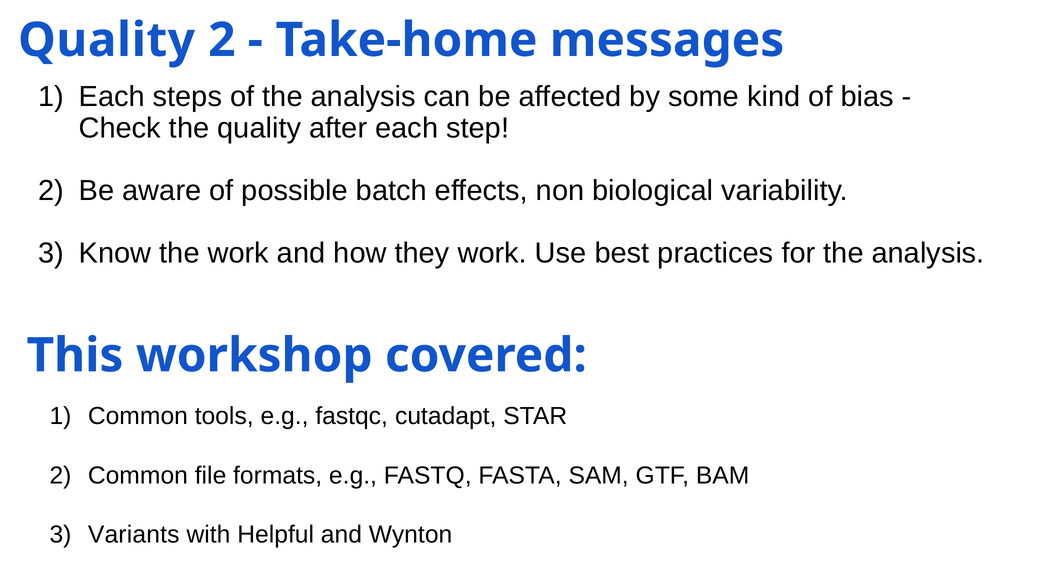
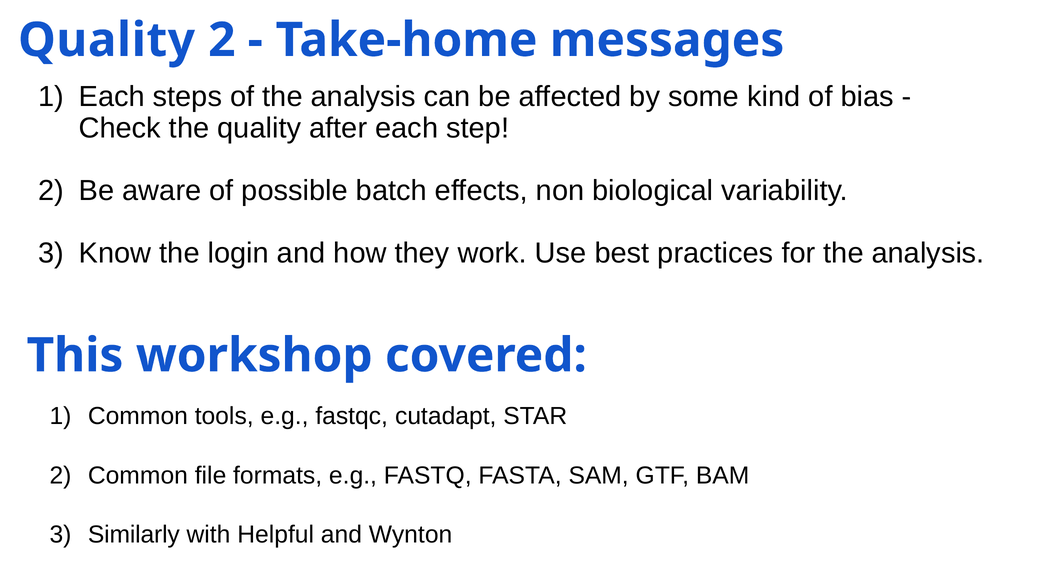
the work: work -> login (238, 253)
Variants: Variants -> Similarly (134, 534)
